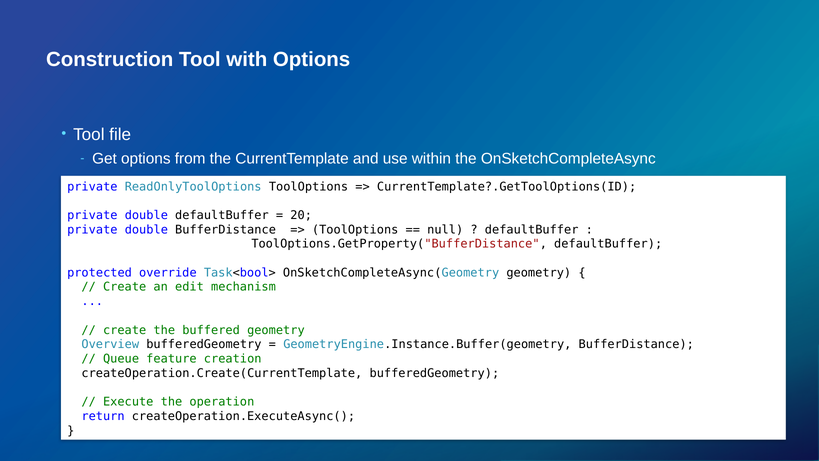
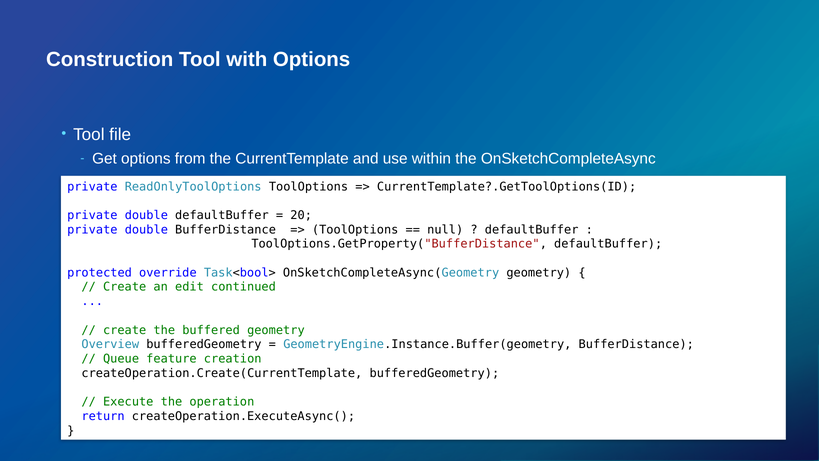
mechanism: mechanism -> continued (243, 287)
